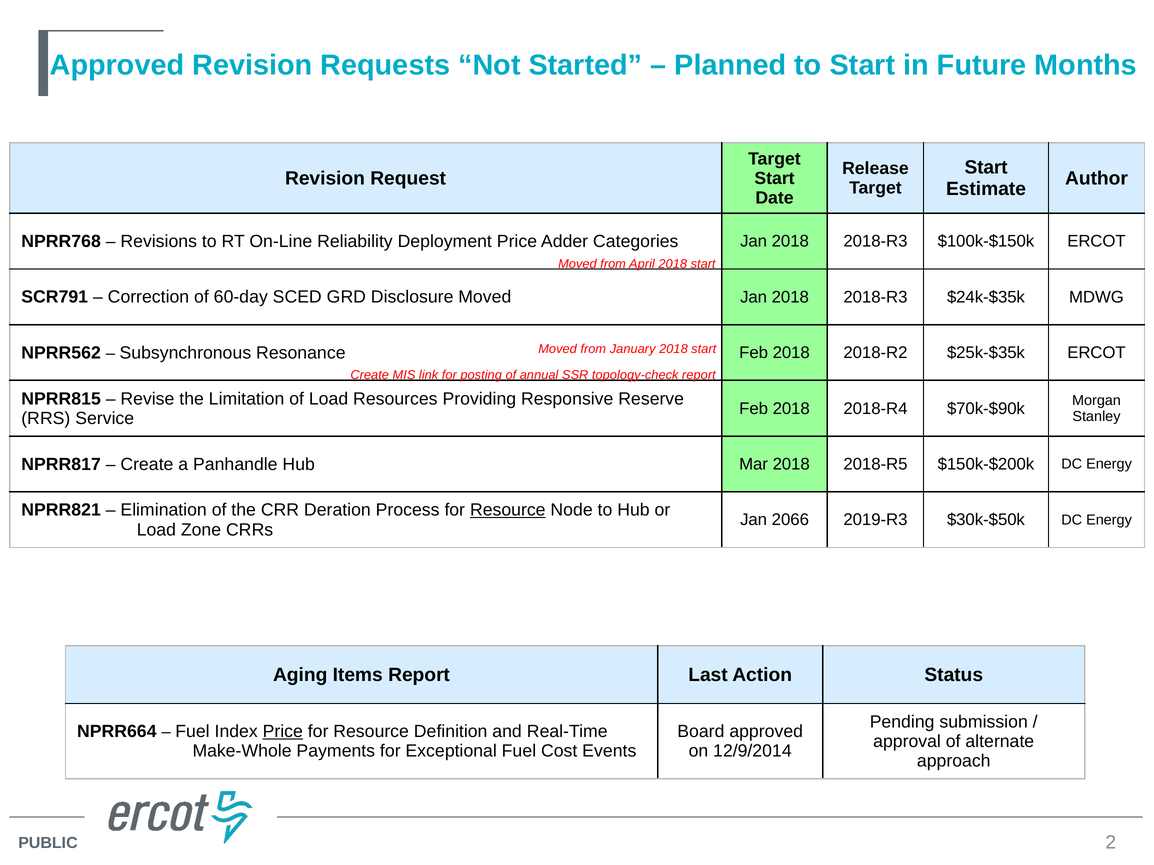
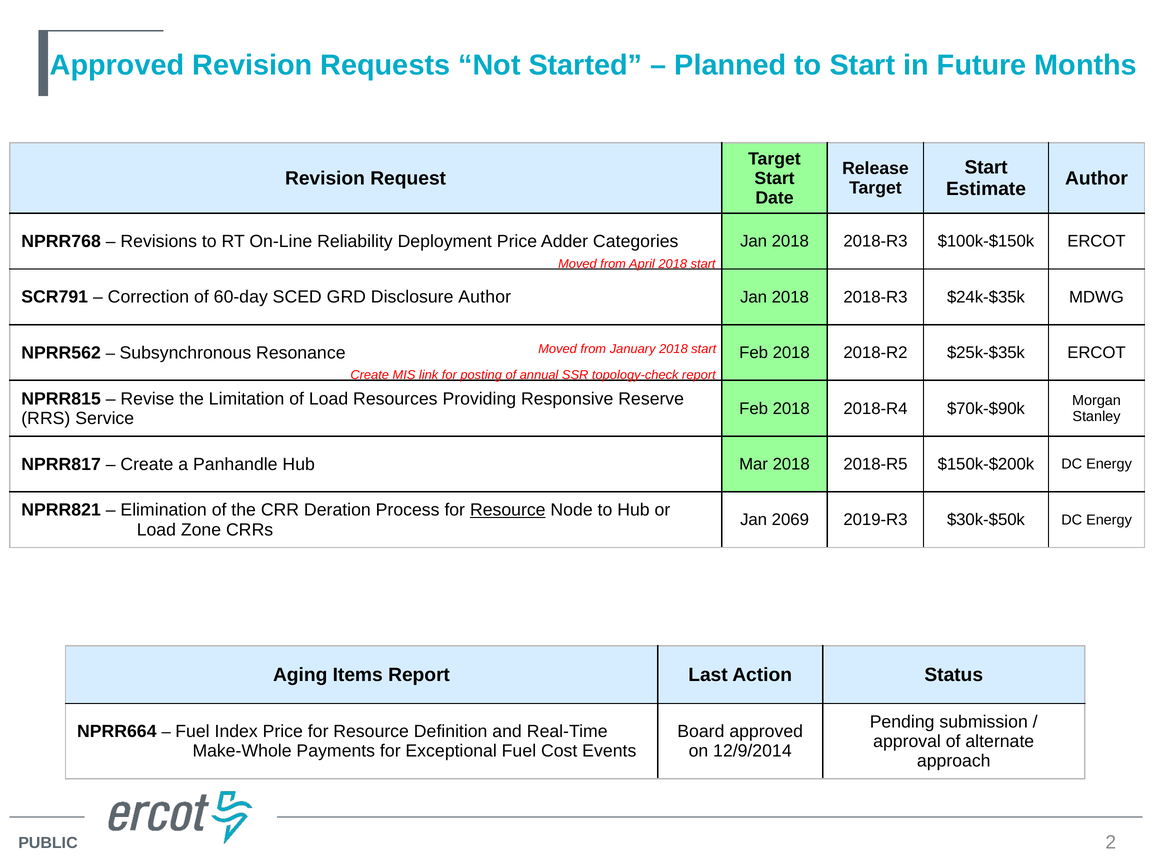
Disclosure Moved: Moved -> Author (485, 297)
2066: 2066 -> 2069 (790, 520)
Price underline: present -> none (283, 732)
